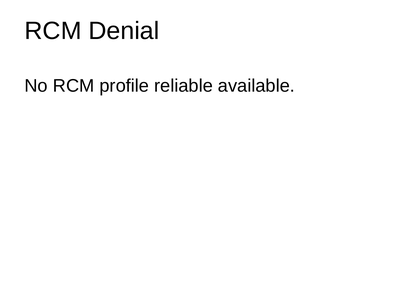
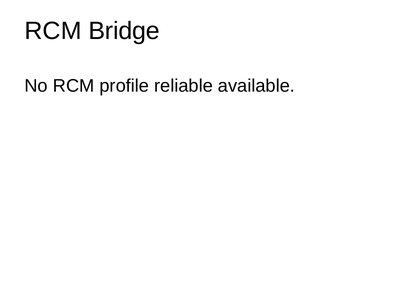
Denial: Denial -> Bridge (124, 31)
